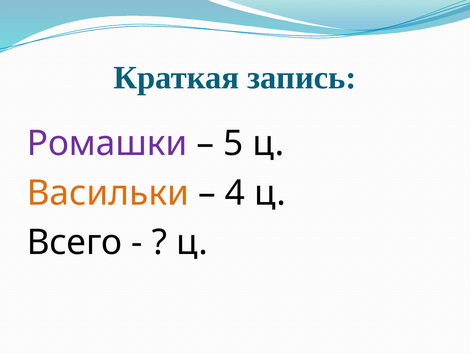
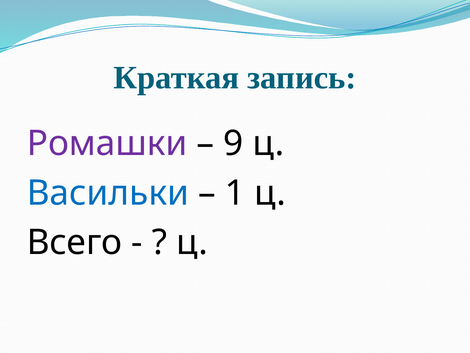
5: 5 -> 9 (233, 143)
Васильки colour: orange -> blue (108, 193)
4: 4 -> 1 (235, 193)
